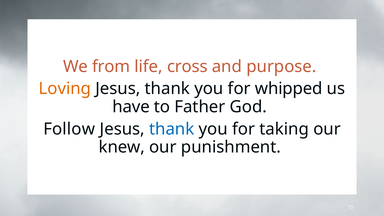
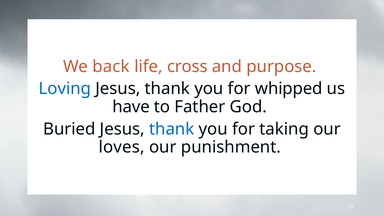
from: from -> back (111, 67)
Loving colour: orange -> blue (65, 89)
Follow: Follow -> Buried (69, 129)
knew: knew -> loves (122, 147)
